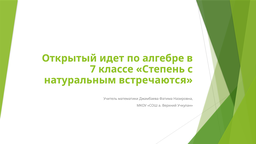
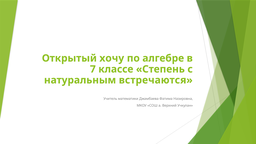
идет: идет -> хочу (112, 58)
